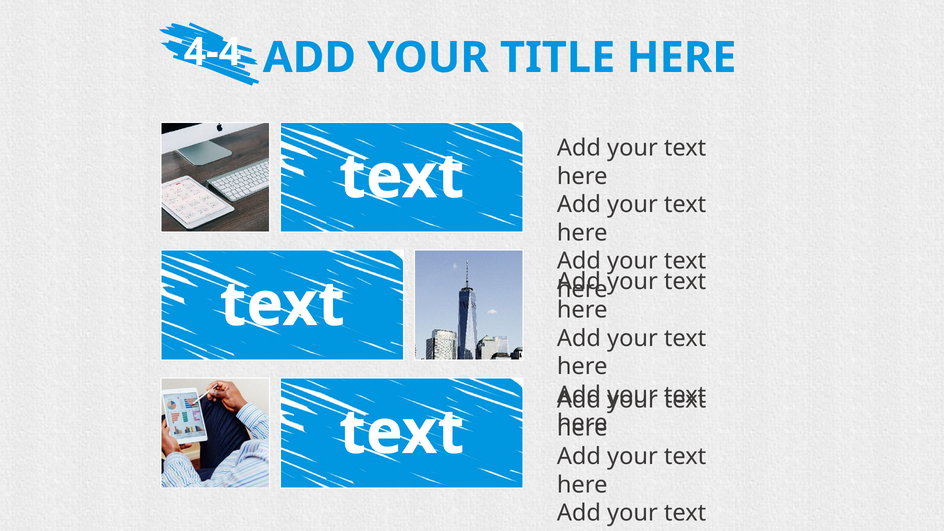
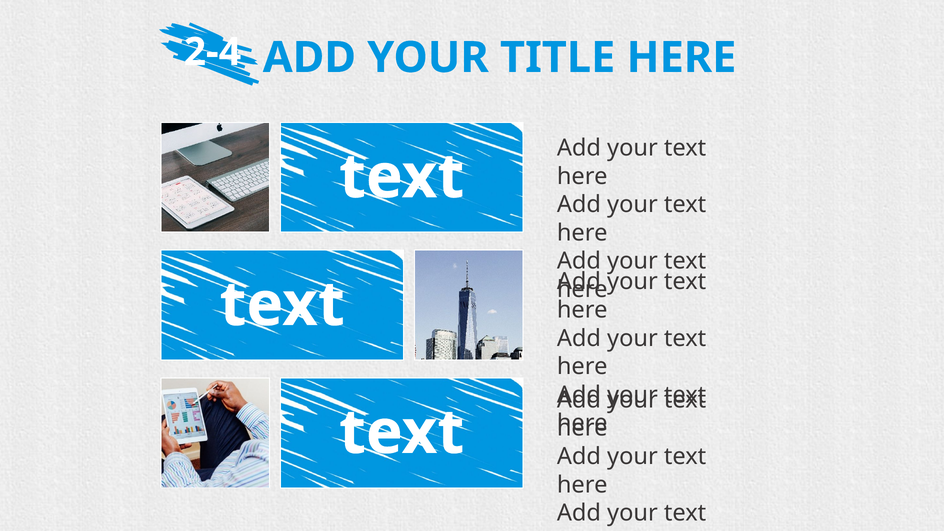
4-4: 4-4 -> 2-4 (212, 52)
